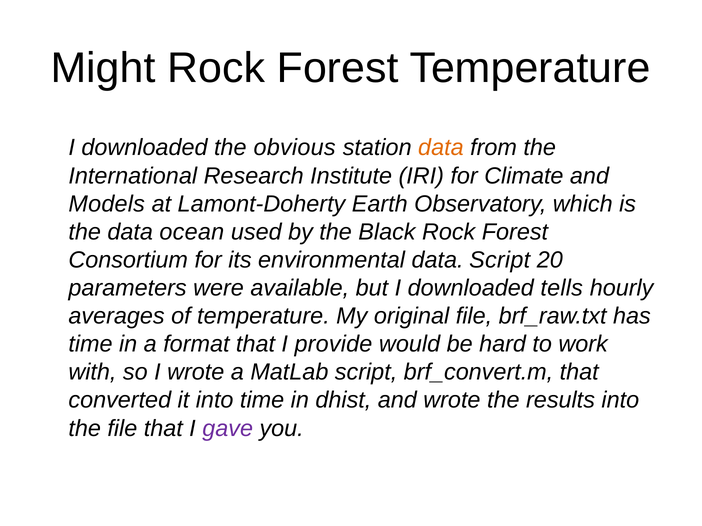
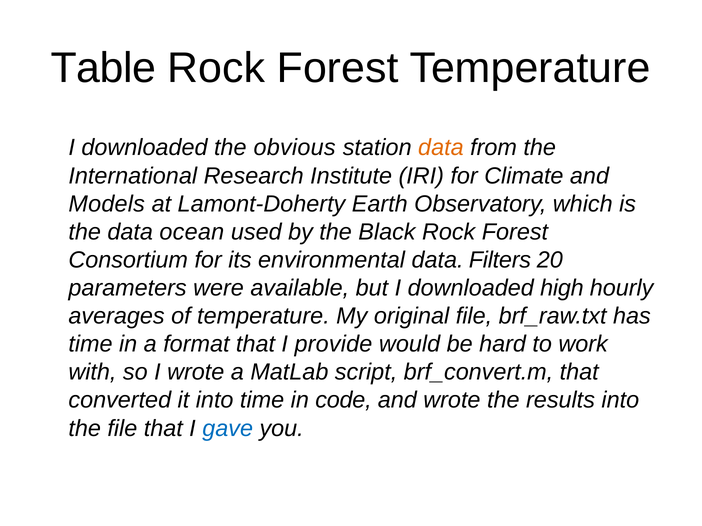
Might: Might -> Table (103, 68)
data Script: Script -> Filters (500, 260)
tells: tells -> high (562, 288)
dhist: dhist -> code (343, 401)
gave colour: purple -> blue (228, 429)
